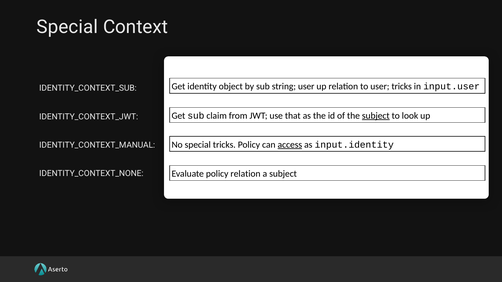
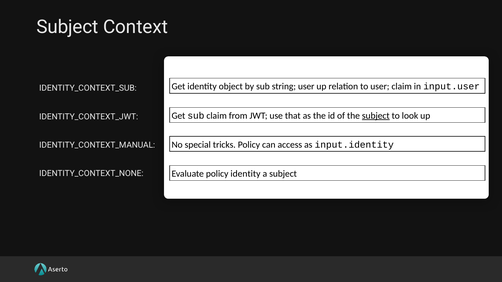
Special: Special -> Subject (67, 27)
user tricks: tricks -> claim (402, 87)
access underline: present -> none (290, 145)
policy relation: relation -> identity (245, 174)
